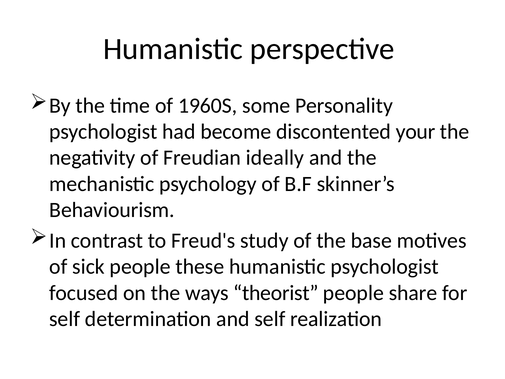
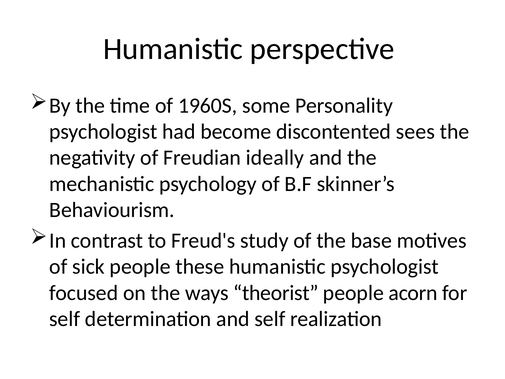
your: your -> sees (415, 132)
share: share -> acorn (413, 293)
